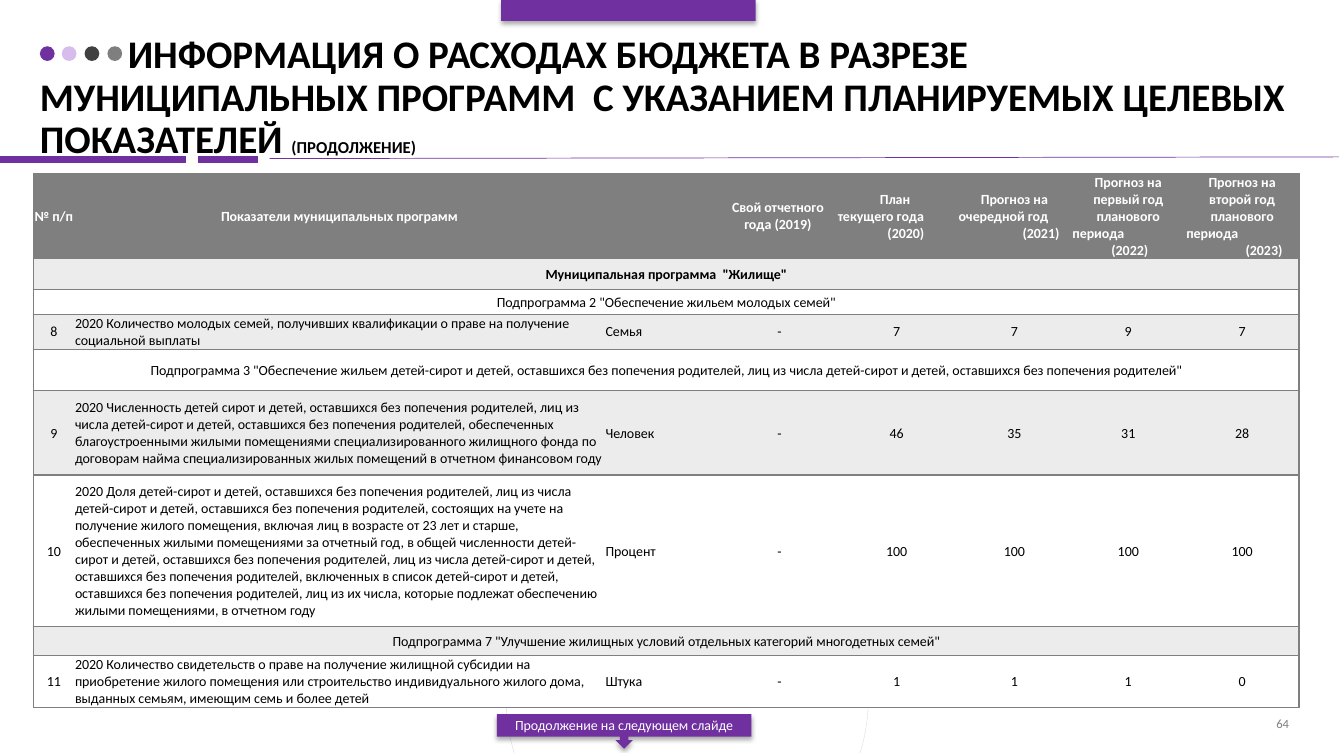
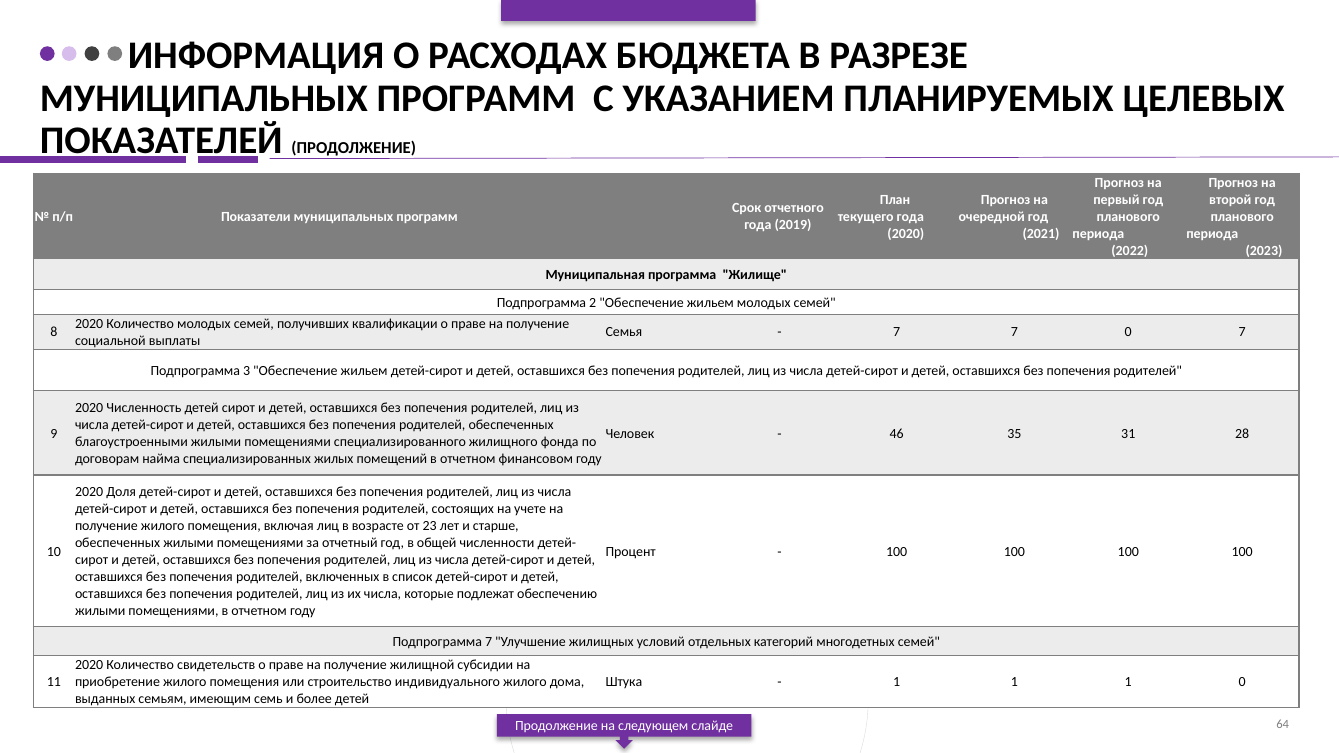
Свой: Свой -> Срок (747, 208)
7 9: 9 -> 0 (1128, 332)
